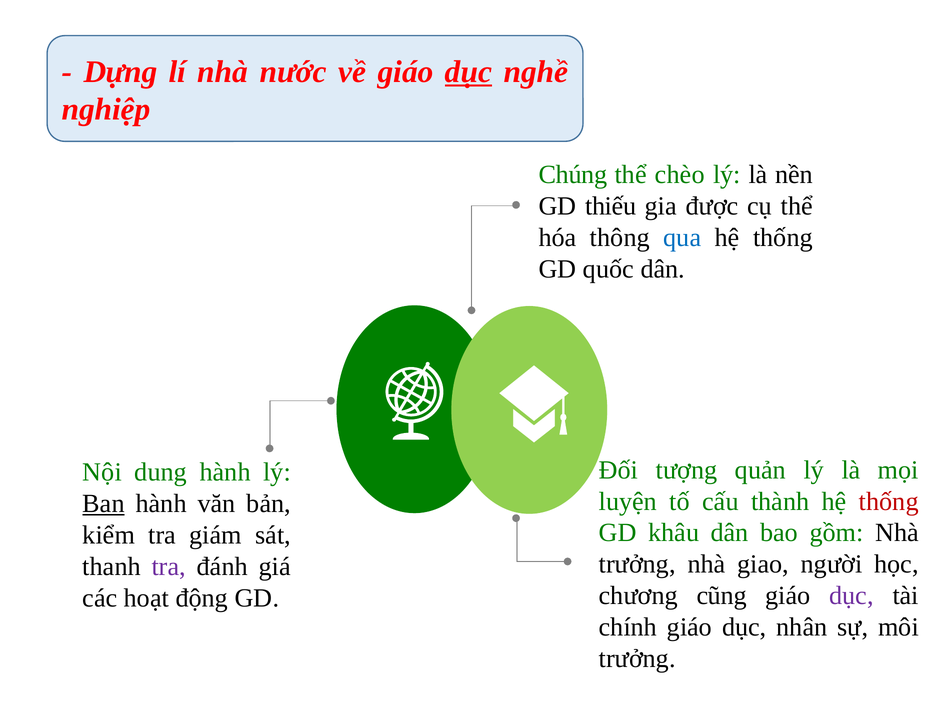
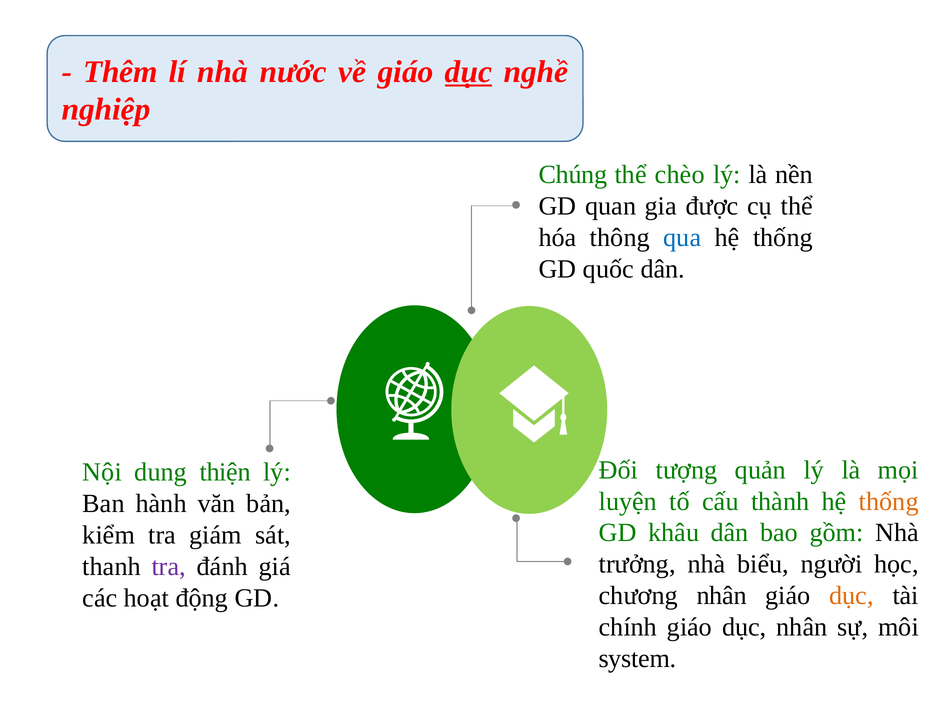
Dựng: Dựng -> Thêm (120, 72)
thiếu: thiếu -> quan (611, 206)
dung hành: hành -> thiện (225, 472)
thống colour: red -> orange (889, 502)
Ban underline: present -> none (104, 504)
giao: giao -> biểu (763, 564)
chương cũng: cũng -> nhân (722, 596)
dục colour: purple -> orange (851, 596)
trưởng: trưởng -> system (637, 659)
